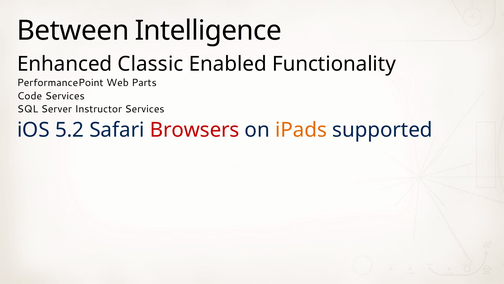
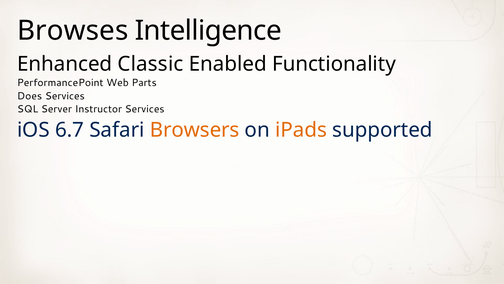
Between: Between -> Browses (73, 31)
Code: Code -> Does (30, 96)
5.2: 5.2 -> 6.7 (70, 130)
Browsers colour: red -> orange (195, 130)
